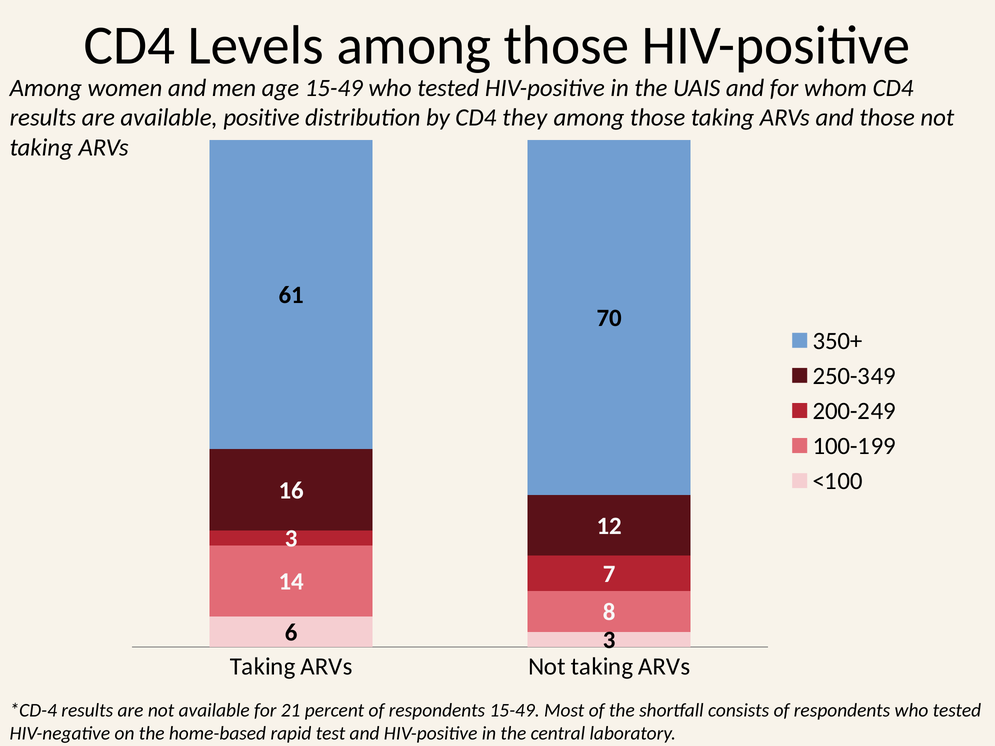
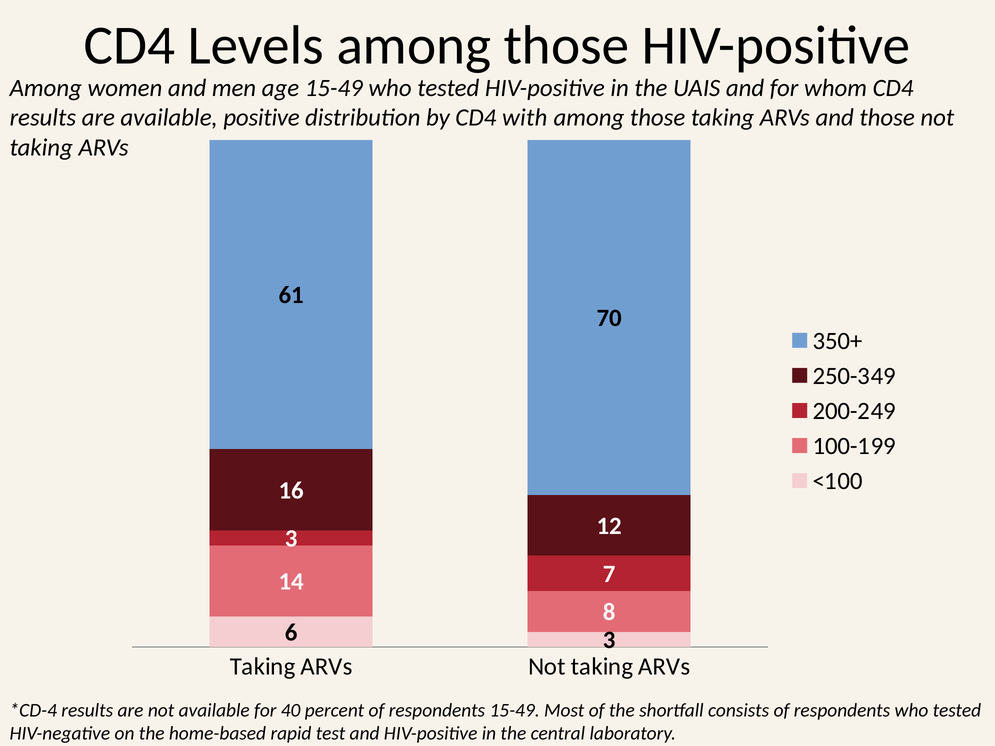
they: they -> with (525, 118)
21: 21 -> 40 (291, 710)
